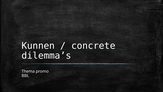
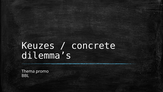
Kunnen: Kunnen -> Keuzes (38, 46)
